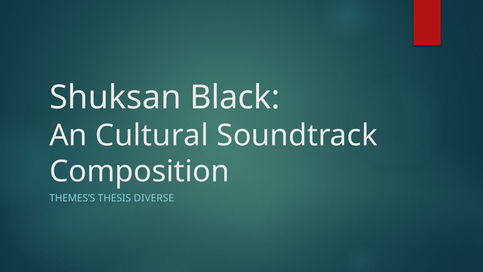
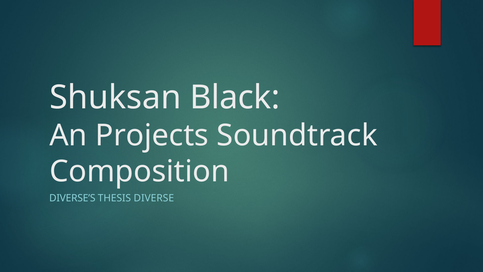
Cultural: Cultural -> Projects (152, 135)
THEMES’S: THEMES’S -> DIVERSE’S (72, 198)
